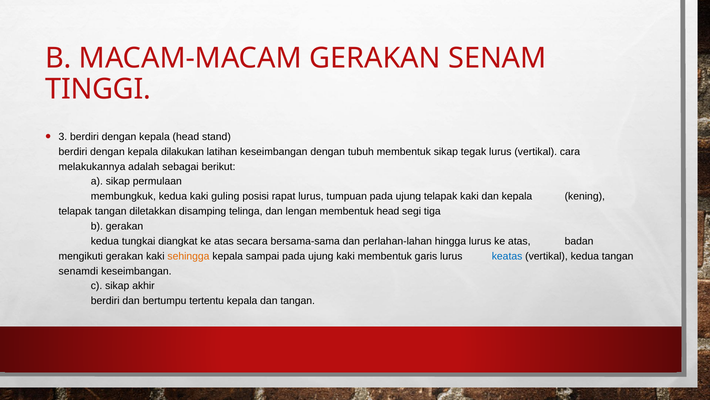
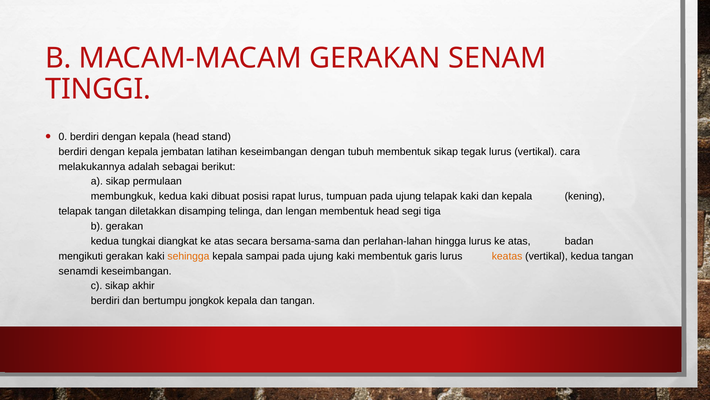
3: 3 -> 0 (63, 137)
dilakukan: dilakukan -> jembatan (182, 151)
guling: guling -> dibuat (225, 196)
keatas colour: blue -> orange (507, 256)
tertentu: tertentu -> jongkok (207, 301)
